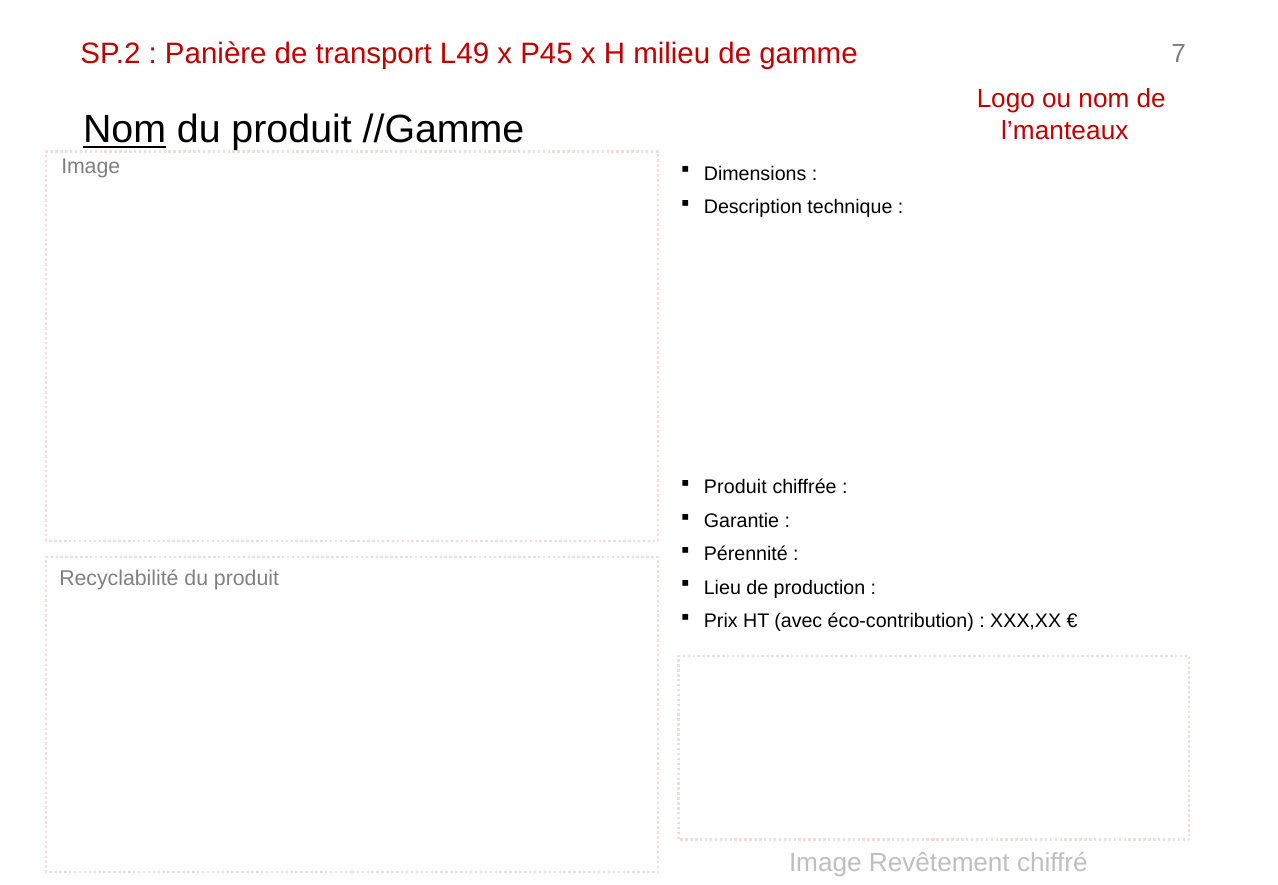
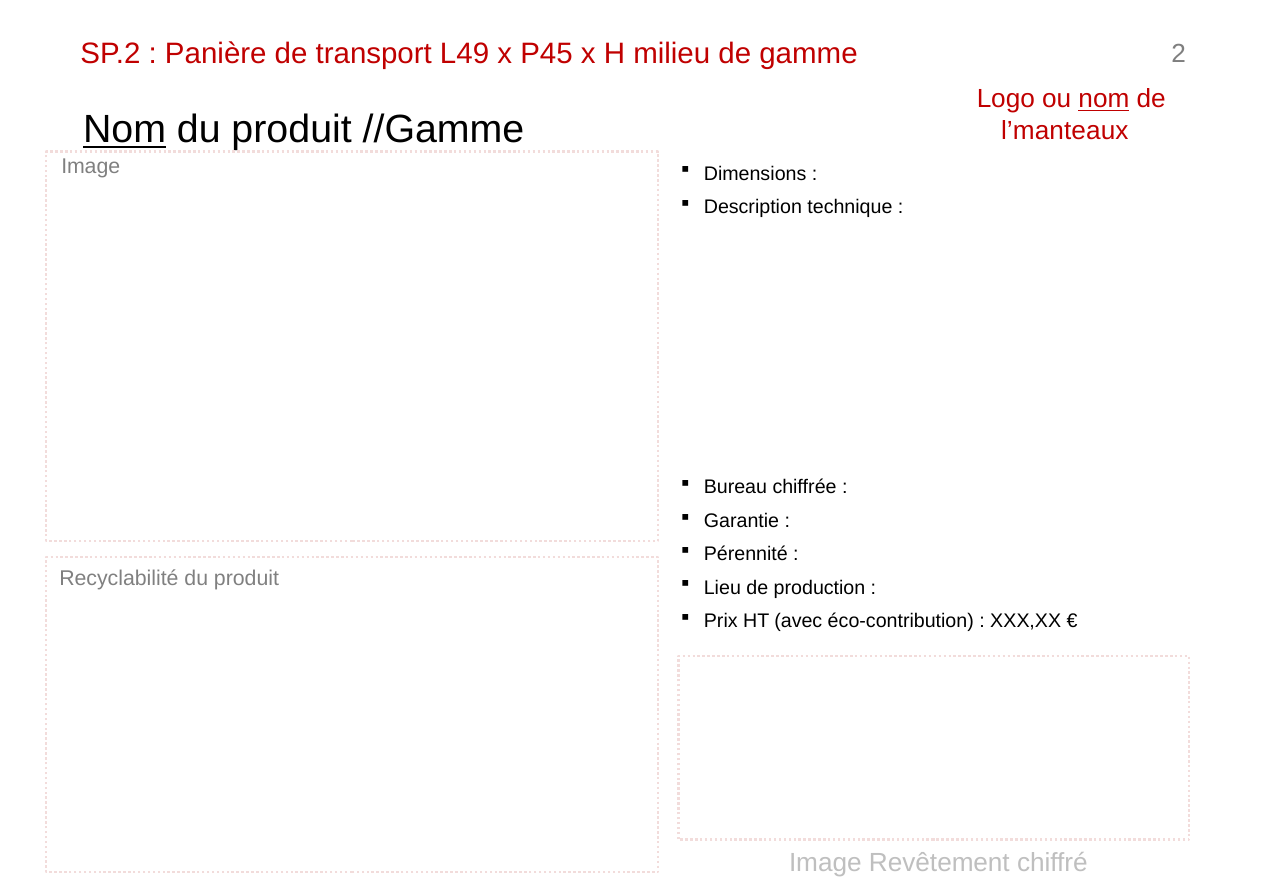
7: 7 -> 2 (1179, 54)
nom underline: none -> present (1104, 99)
Produit: Produit -> Bureau (735, 487)
